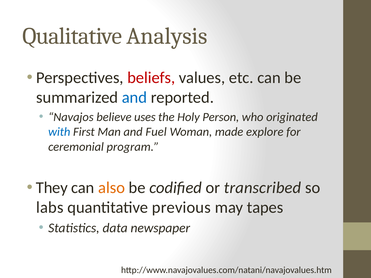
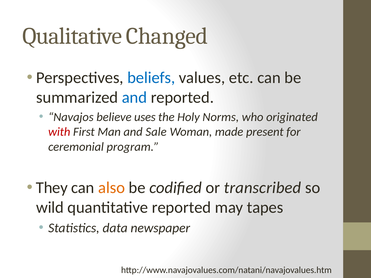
Analysis: Analysis -> Changed (167, 36)
beliefs colour: red -> blue (151, 78)
Person: Person -> Norms (221, 117)
with colour: blue -> red (59, 132)
Fuel: Fuel -> Sale (156, 132)
explore: explore -> present (265, 132)
labs: labs -> wild (50, 208)
quantitative previous: previous -> reported (181, 208)
